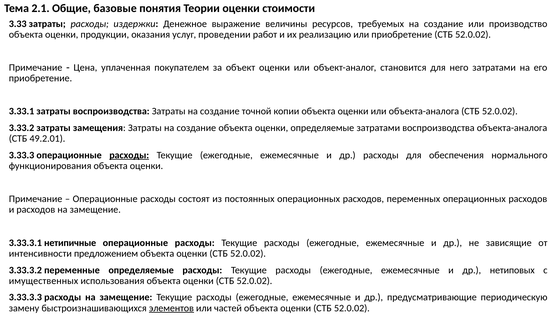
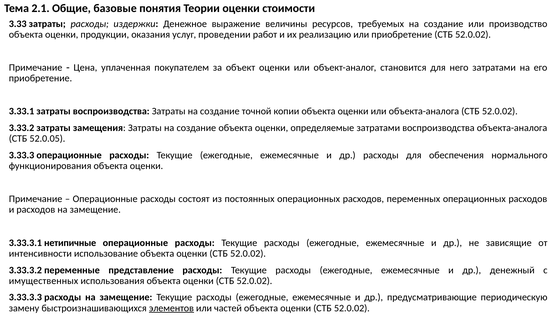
49.2.01: 49.2.01 -> 52.0.05 (47, 139)
расходы underline: present -> none (129, 155)
предложением: предложением -> использование (106, 254)
переменные определяемые: определяемые -> представление (141, 270)
нетиповых: нетиповых -> денежный (512, 270)
